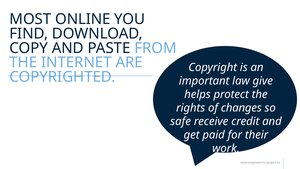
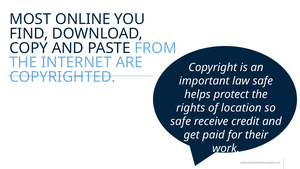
law give: give -> safe (263, 81)
changes: changes -> location (241, 108)
